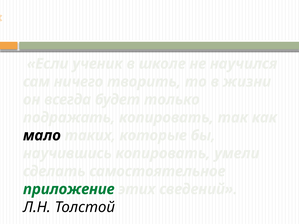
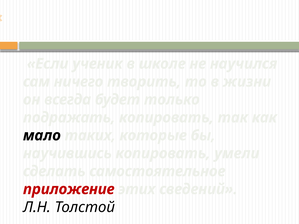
приложение colour: green -> red (69, 189)
